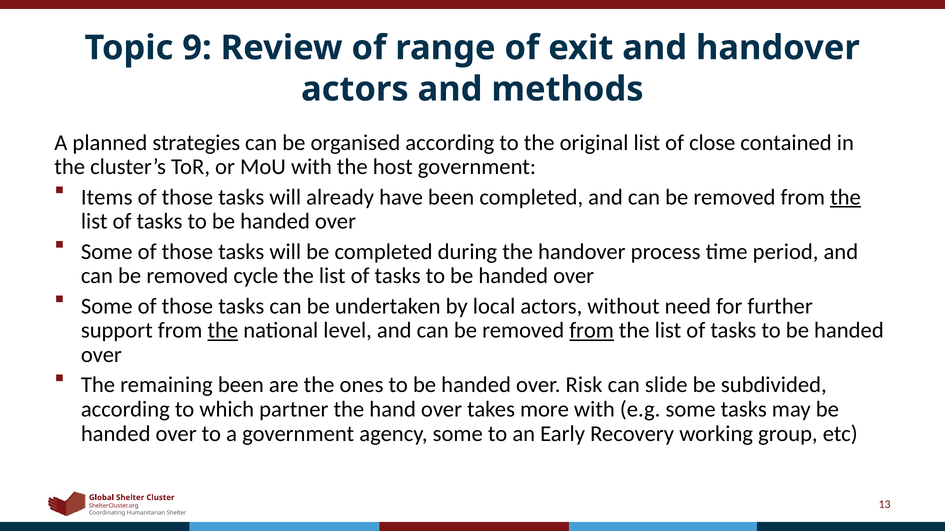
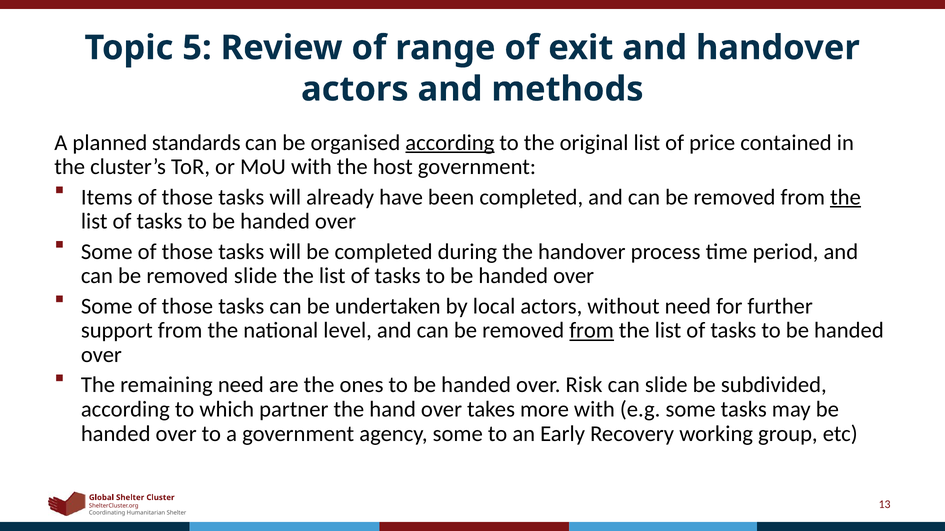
9: 9 -> 5 (197, 48)
strategies: strategies -> standards (196, 143)
according underline: none -> present (450, 143)
close: close -> price (712, 143)
removed cycle: cycle -> slide (256, 276)
the underline: present -> none (223, 331)
remaining been: been -> need (241, 385)
